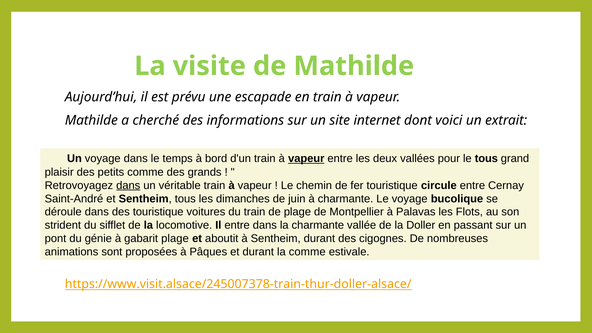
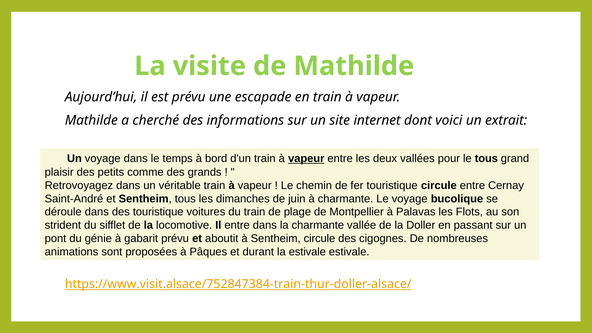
dans underline: present -> none (128, 185)
gabarit plage: plage -> prévu (175, 239)
Sentheim durant: durant -> circule (319, 239)
la comme: comme -> estivale (307, 252)
https://www.visit.alsace/245007378-train-thur-doller-alsace/: https://www.visit.alsace/245007378-train-thur-doller-alsace/ -> https://www.visit.alsace/752847384-train-thur-doller-alsace/ (238, 284)
